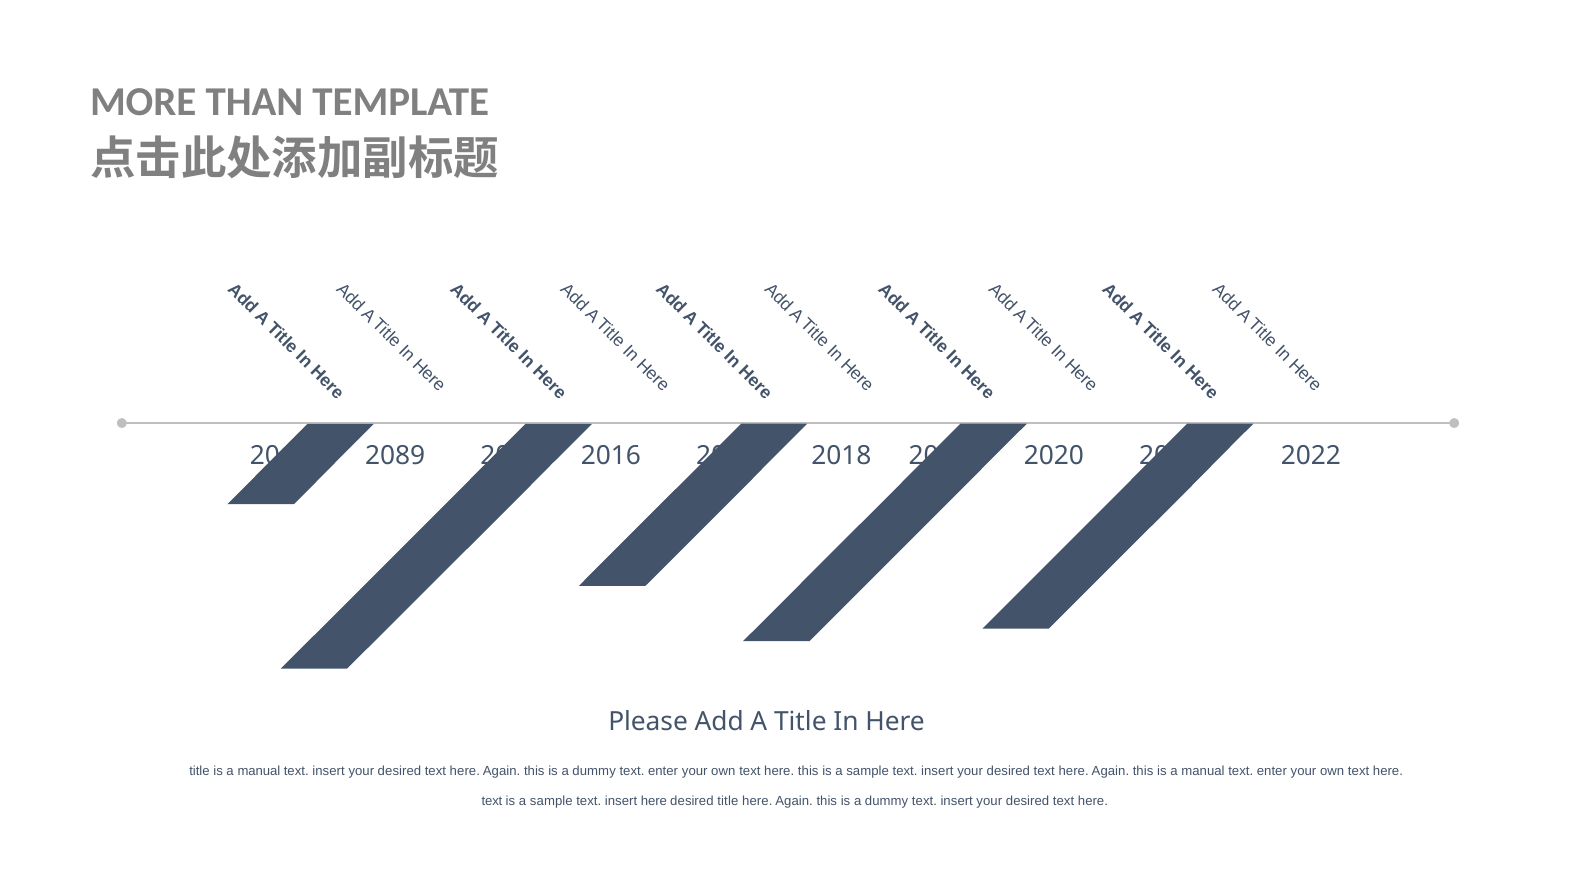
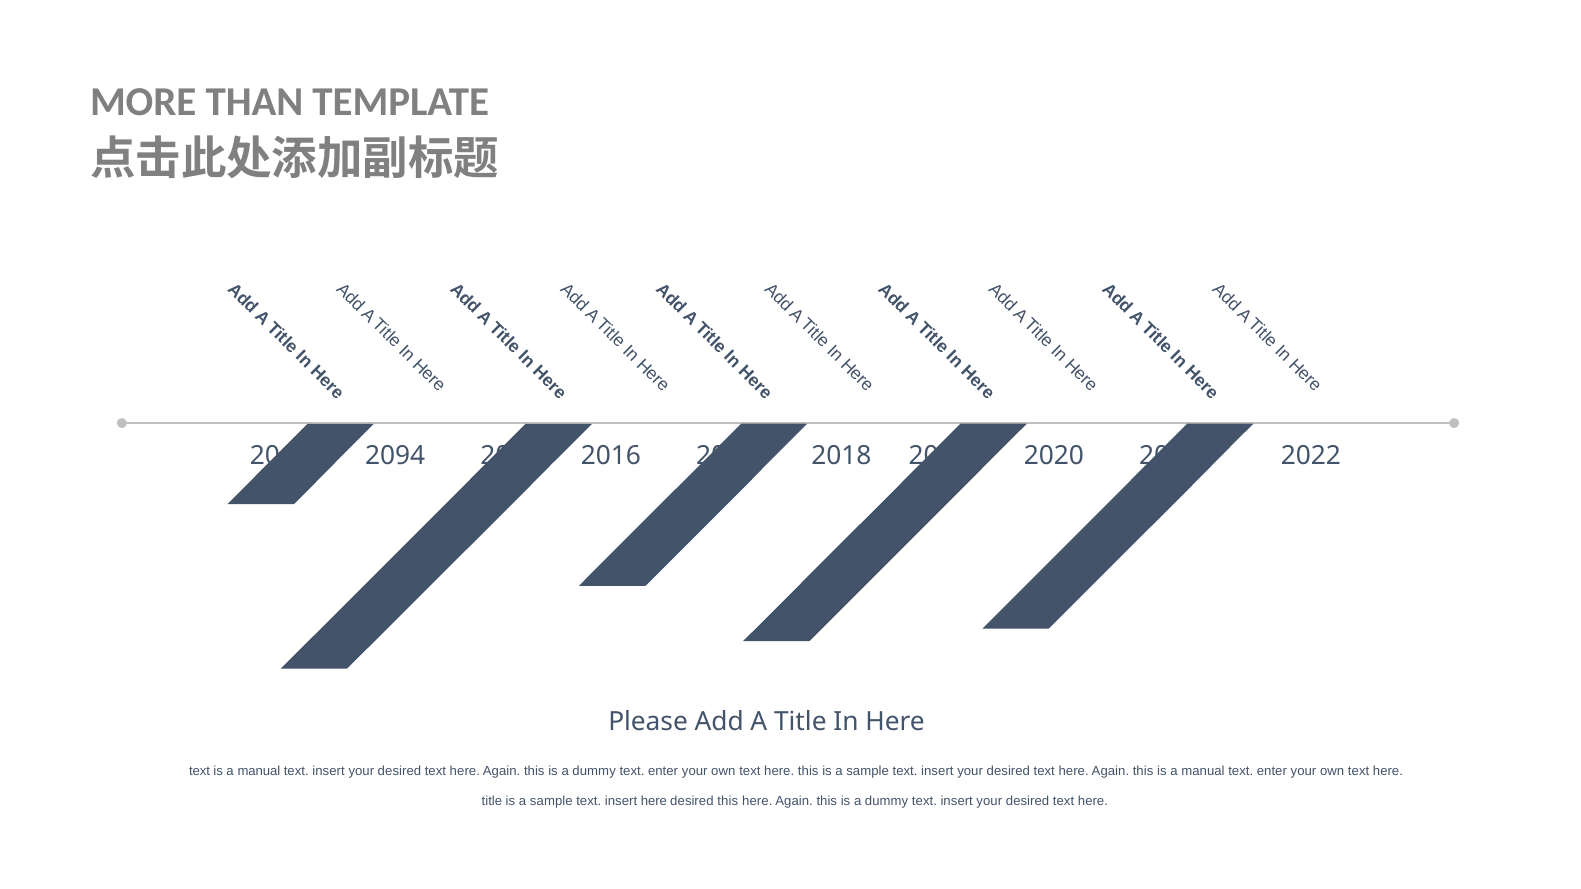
2089: 2089 -> 2094 (395, 456)
title: title -> text (200, 771)
text: text -> title (492, 802)
desired title: title -> this (728, 802)
